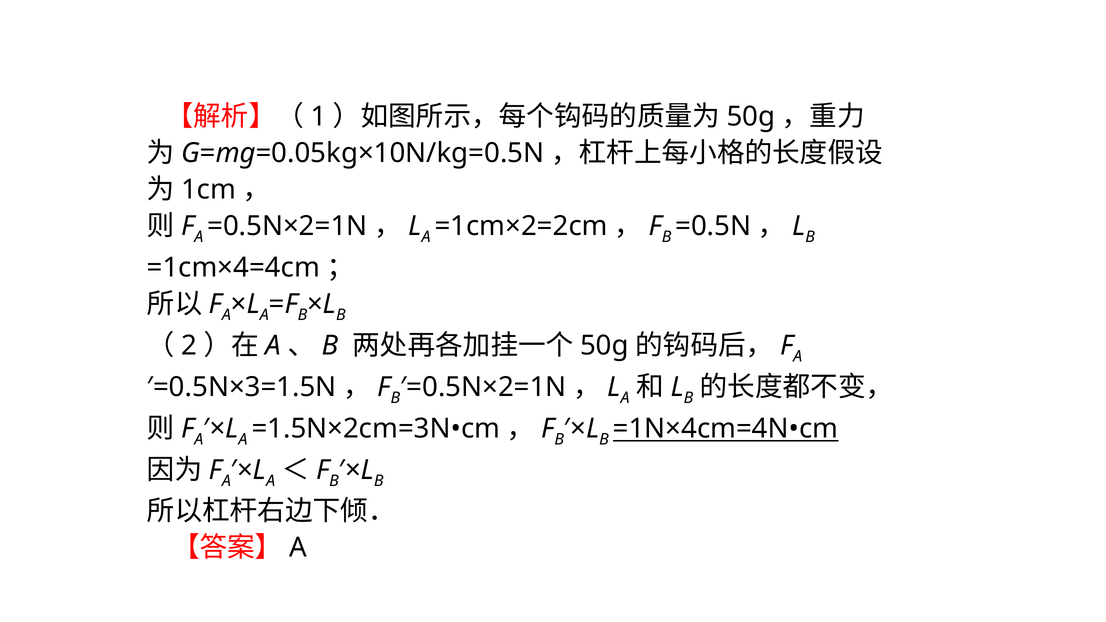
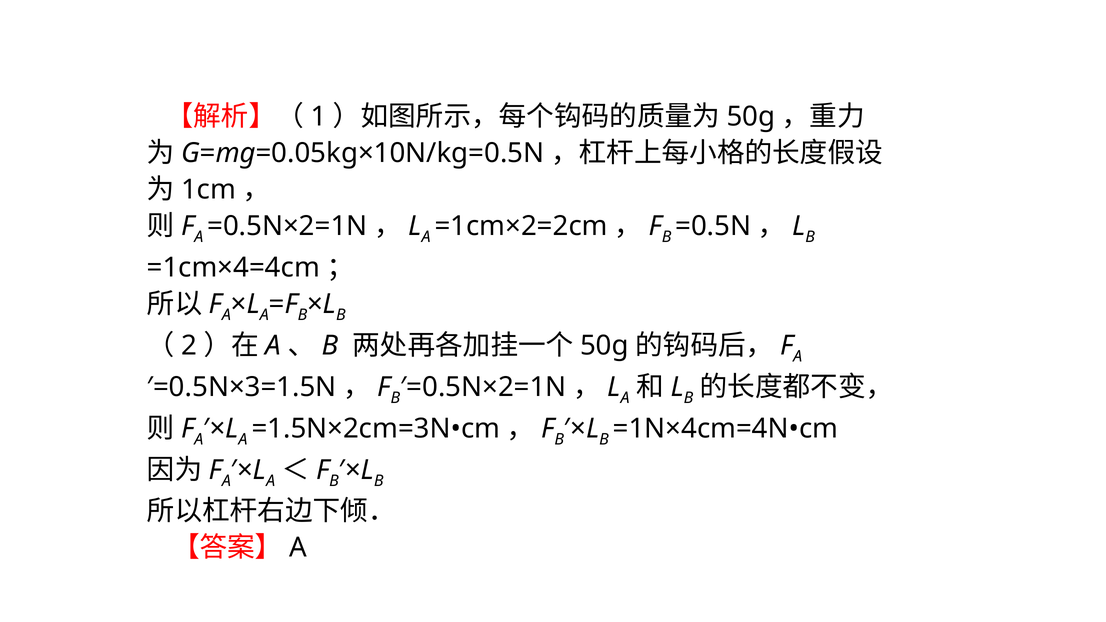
=1N×4cm=4N•cm underline: present -> none (726, 429)
